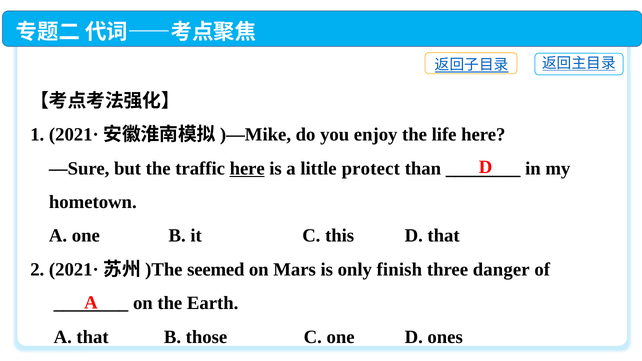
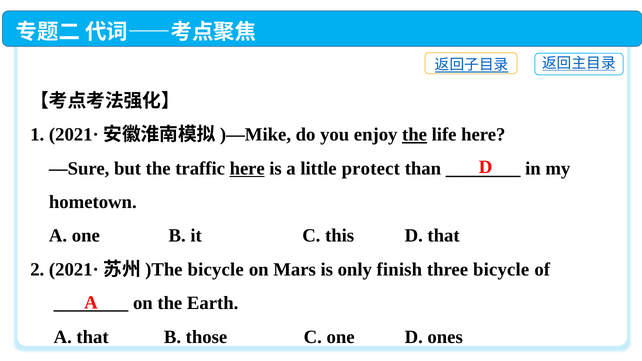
the underline: none -> present (415, 135)
seemed: seemed -> bicycle (216, 270)
three danger: danger -> bicycle (501, 270)
